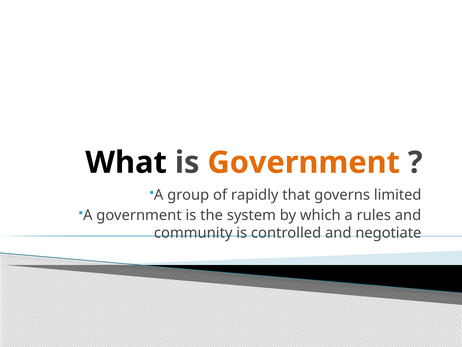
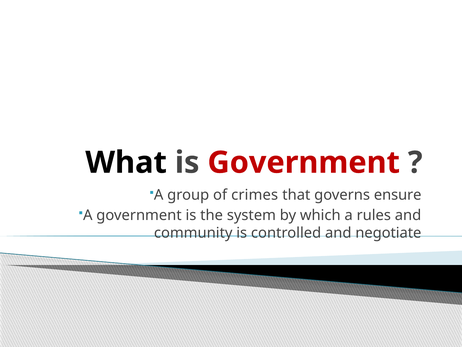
Government colour: orange -> red (304, 162)
rapidly: rapidly -> crimes (255, 195)
limited: limited -> ensure (398, 195)
